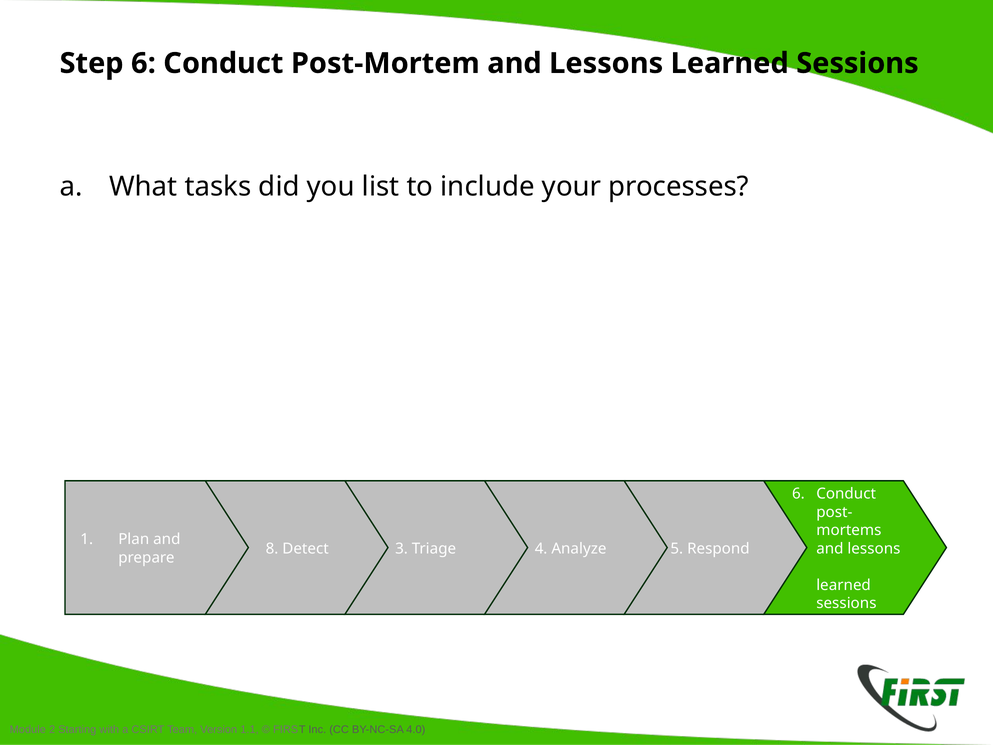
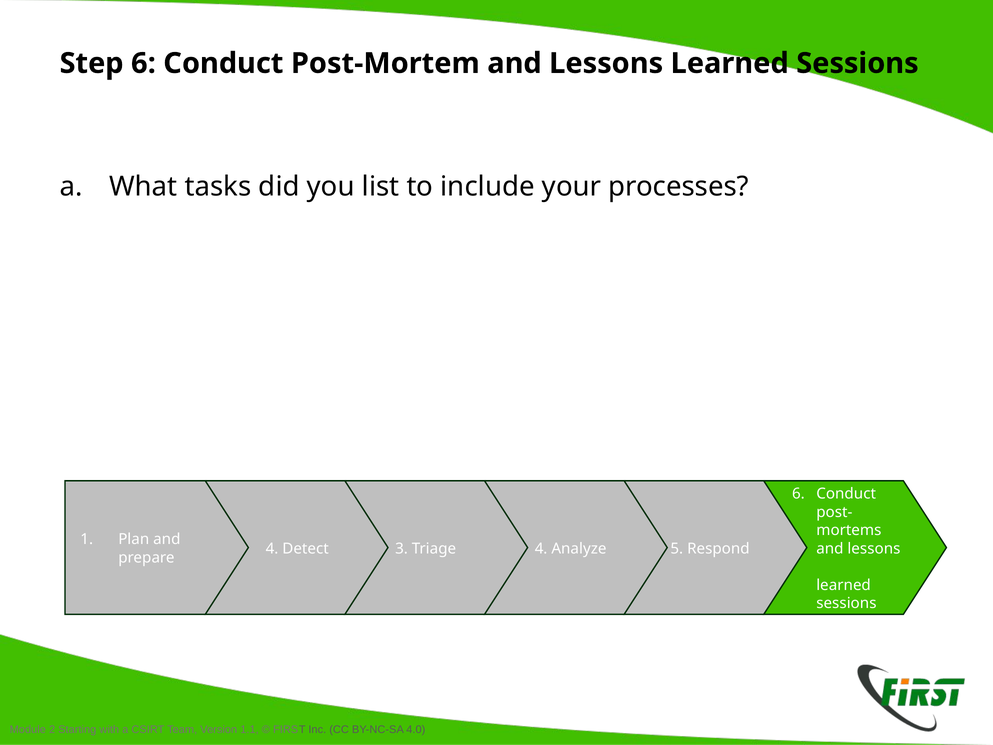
8: 8 -> 4 (272, 548)
